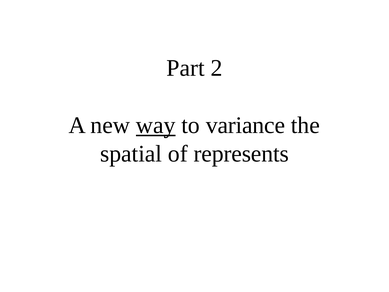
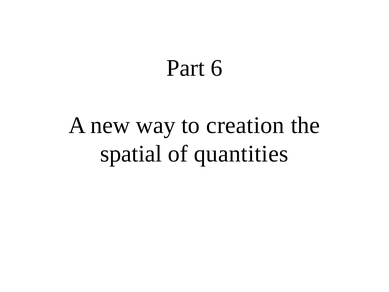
2: 2 -> 6 (217, 68)
way underline: present -> none (156, 125)
variance: variance -> creation (245, 125)
represents: represents -> quantities (241, 154)
